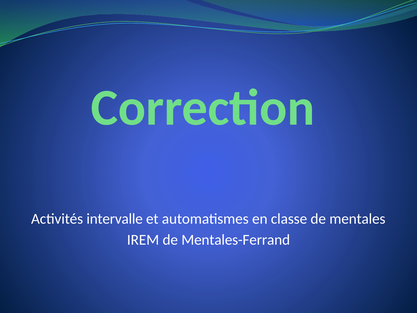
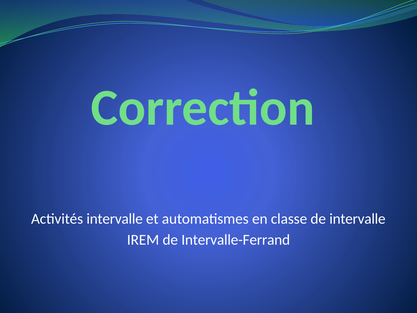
de mentales: mentales -> intervalle (357, 219)
Mentales-Ferrand: Mentales-Ferrand -> Intervalle-Ferrand (236, 240)
